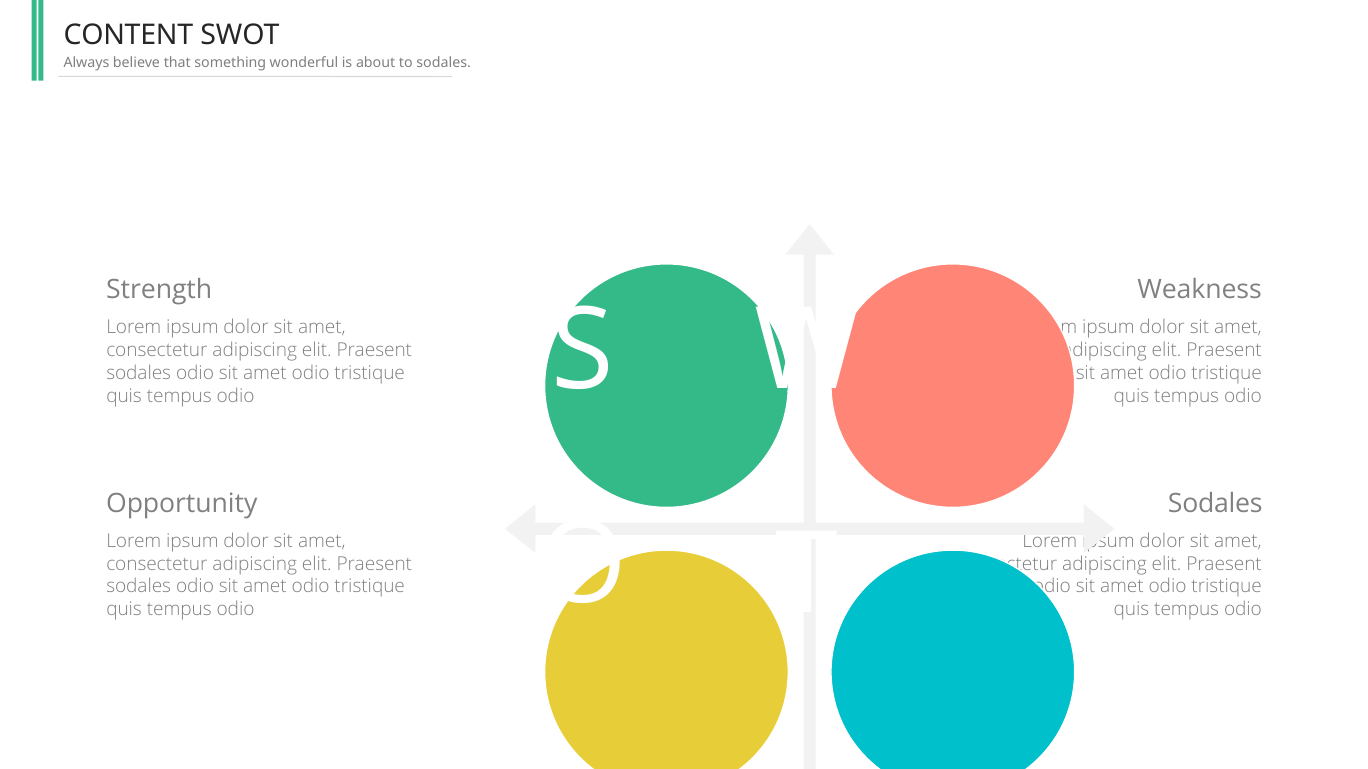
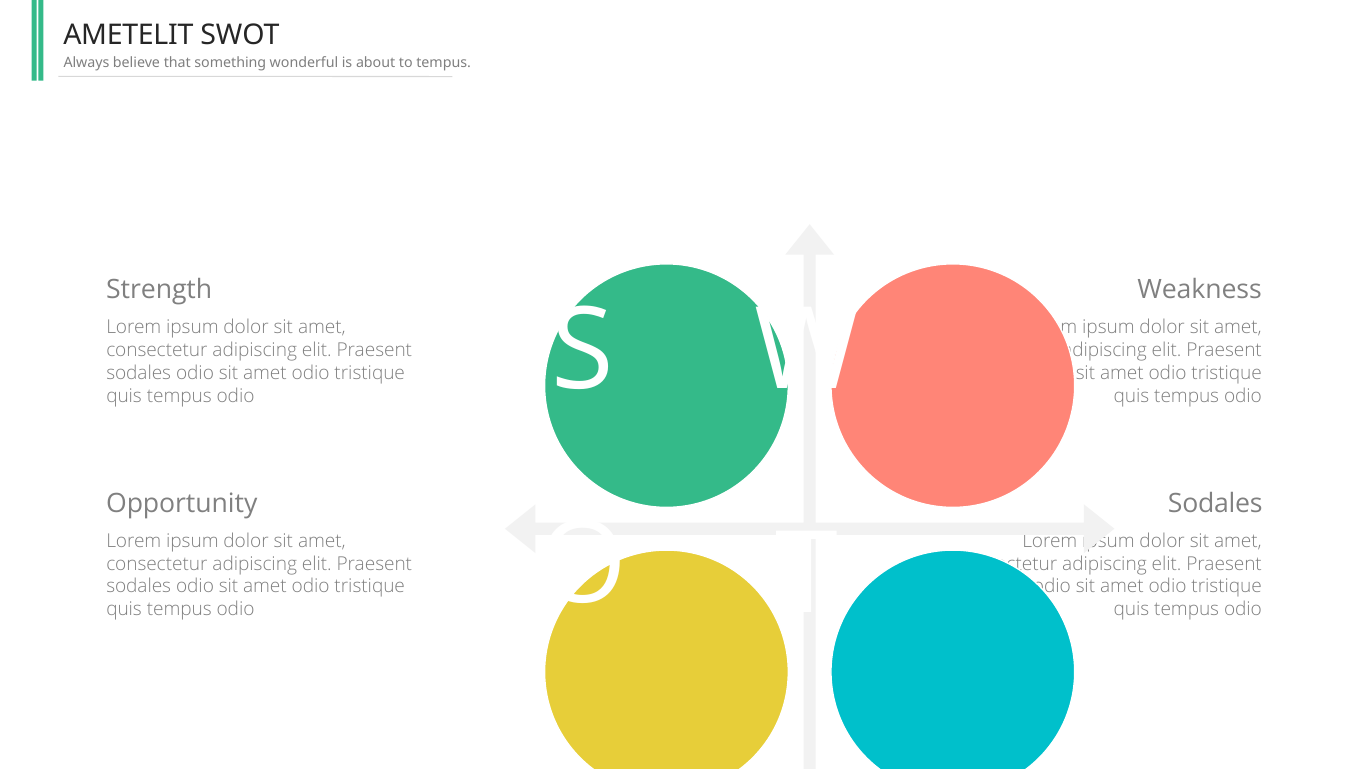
CONTENT: CONTENT -> AMETELIT (128, 35)
to sodales: sodales -> tempus (444, 63)
